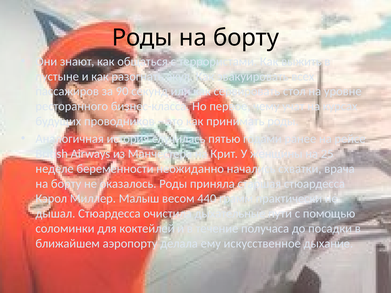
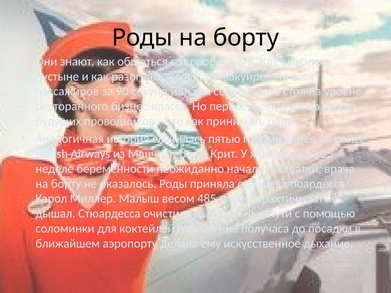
440: 440 -> 485 (207, 199)
